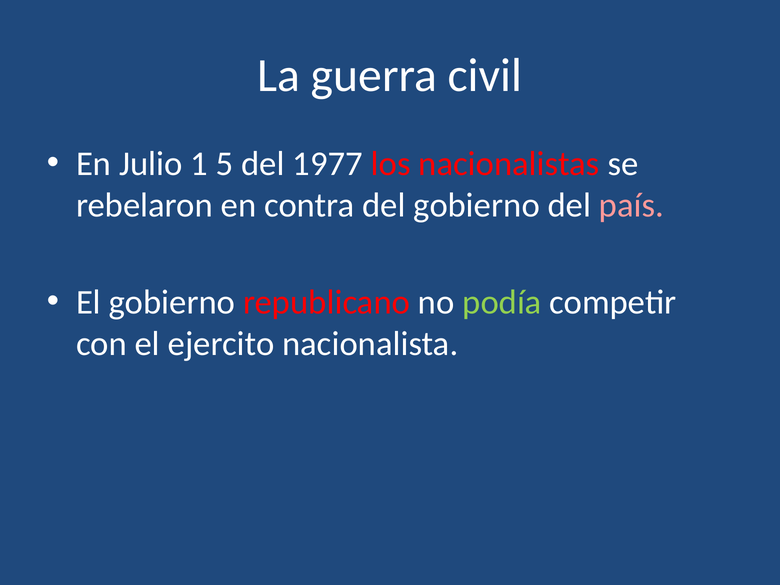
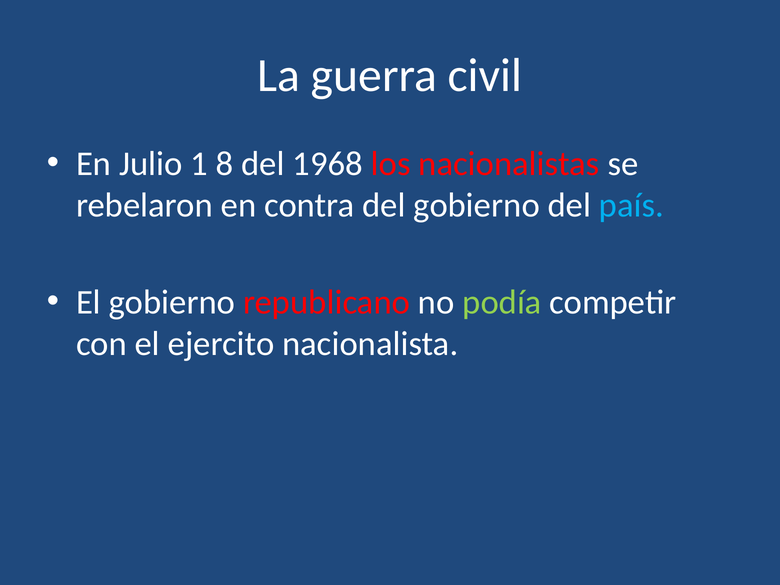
5: 5 -> 8 (224, 164)
1977: 1977 -> 1968 (328, 164)
país colour: pink -> light blue (631, 205)
